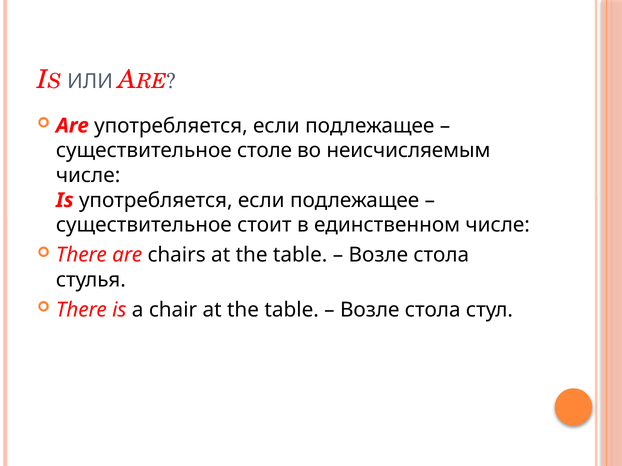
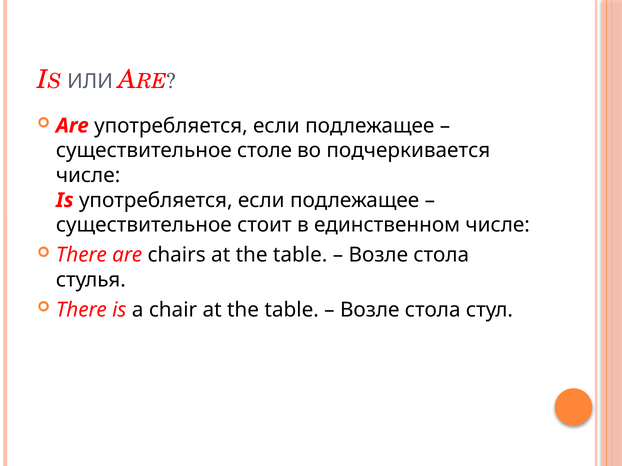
неисчисляемым: неисчисляемым -> подчеркивается (408, 151)
